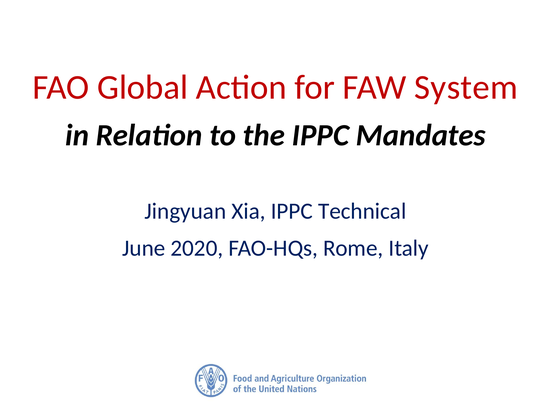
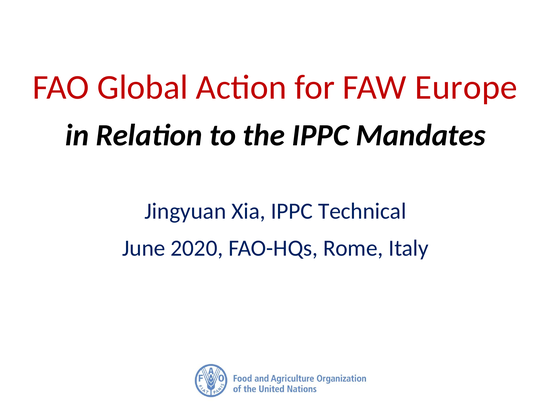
System: System -> Europe (466, 88)
